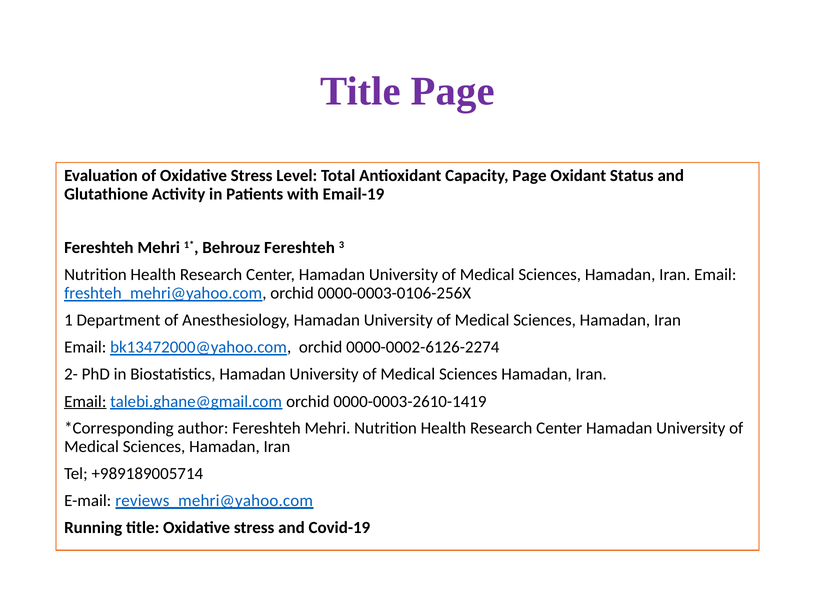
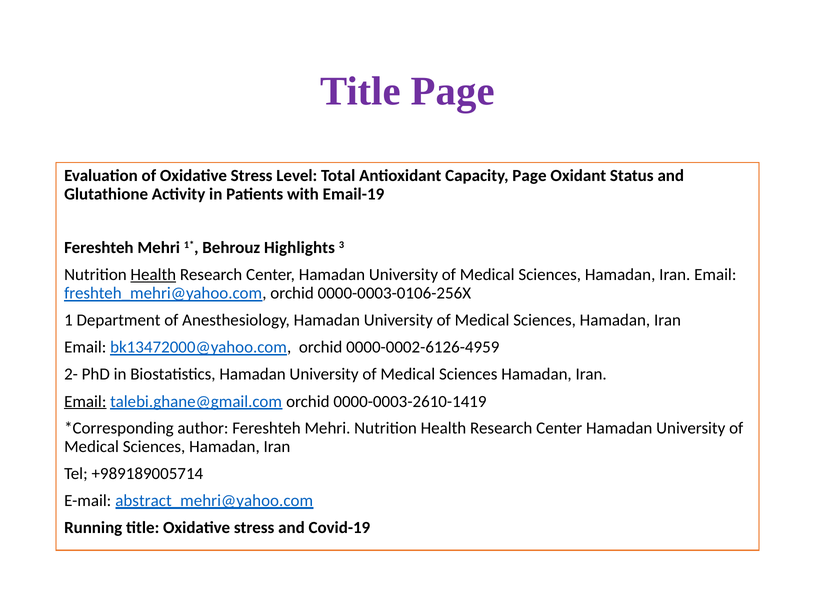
Behrouz Fereshteh: Fereshteh -> Highlights (299, 248)
Health underline: none -> present (153, 275)
0000-0002-6126-2274: 0000-0002-6126-2274 -> 0000-0002-6126-4959 (423, 348)
reviews_mehri@yahoo.com: reviews_mehri@yahoo.com -> abstract_mehri@yahoo.com (214, 501)
